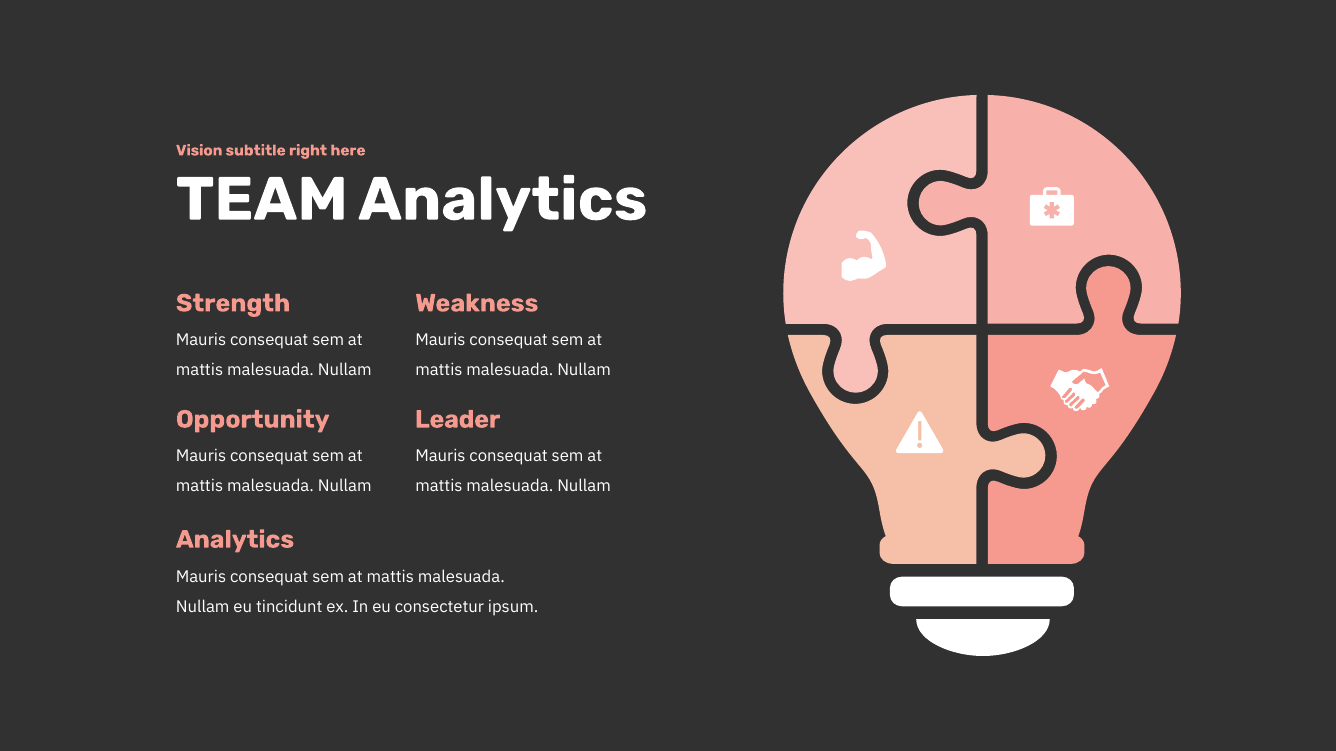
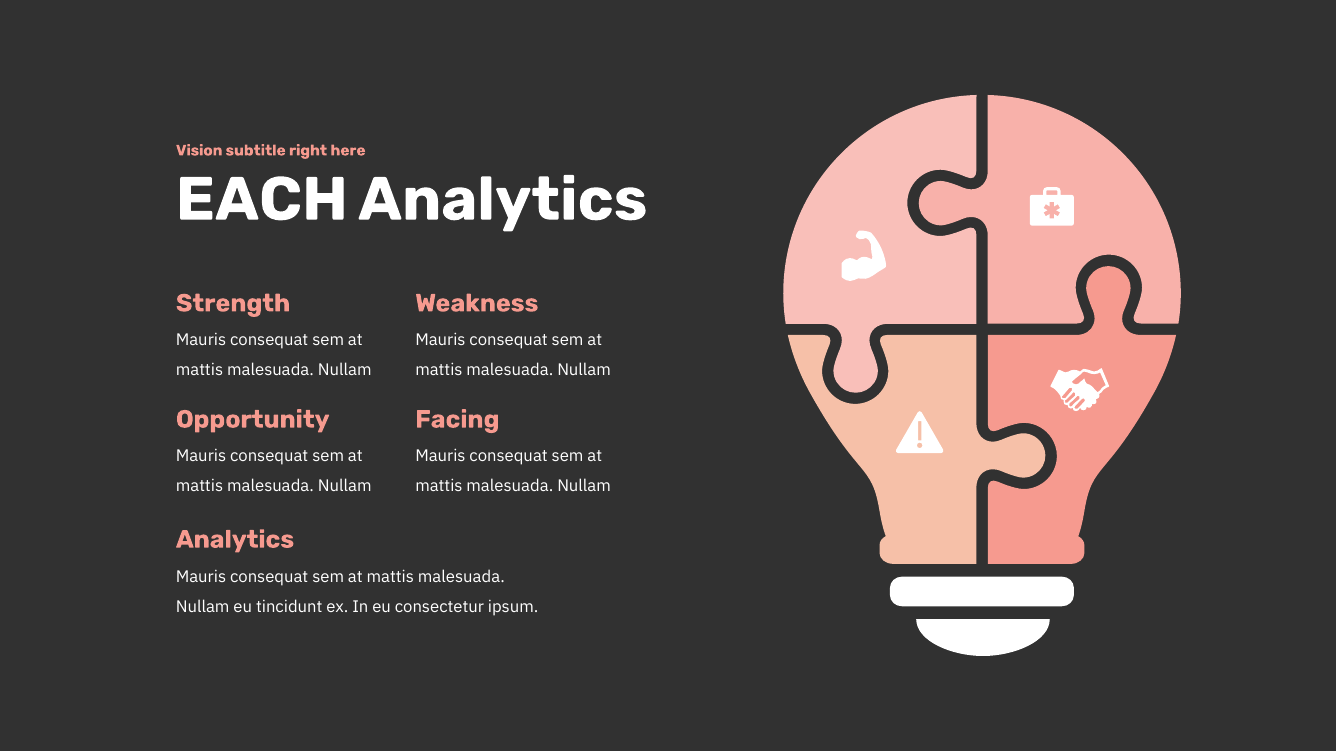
TEAM: TEAM -> EACH (262, 200)
Leader: Leader -> Facing (457, 420)
